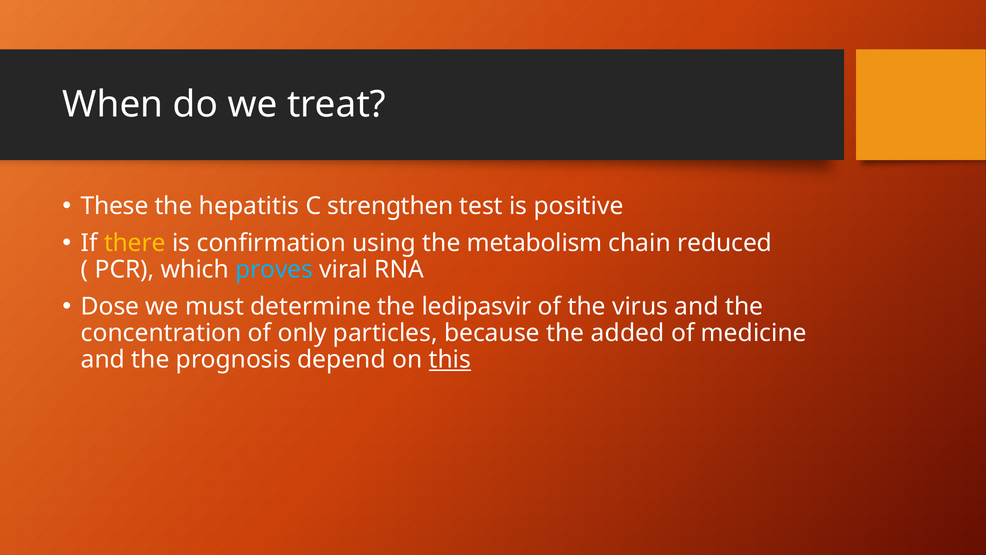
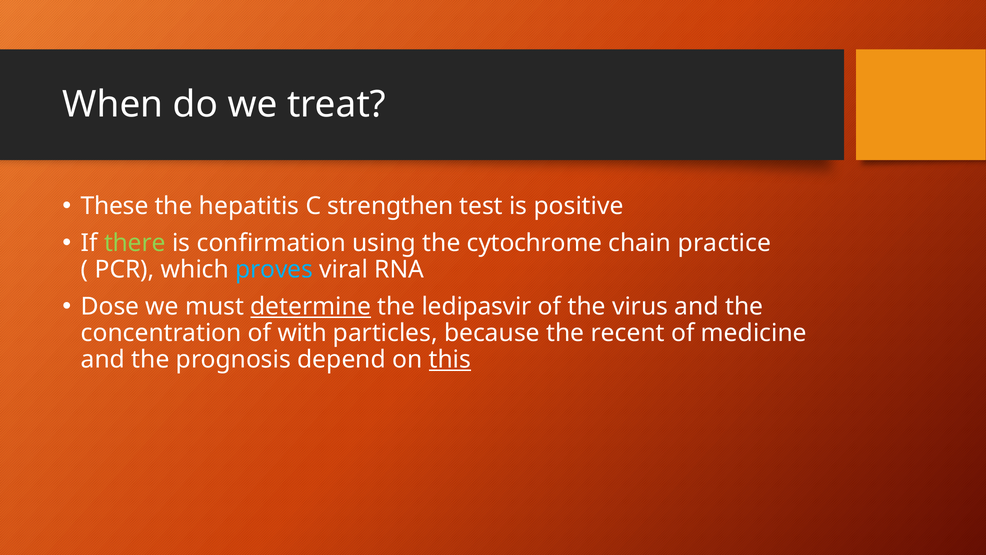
there colour: yellow -> light green (135, 243)
metabolism: metabolism -> cytochrome (535, 243)
reduced: reduced -> practice (725, 243)
determine underline: none -> present (311, 306)
only: only -> with (302, 333)
added: added -> recent (628, 333)
